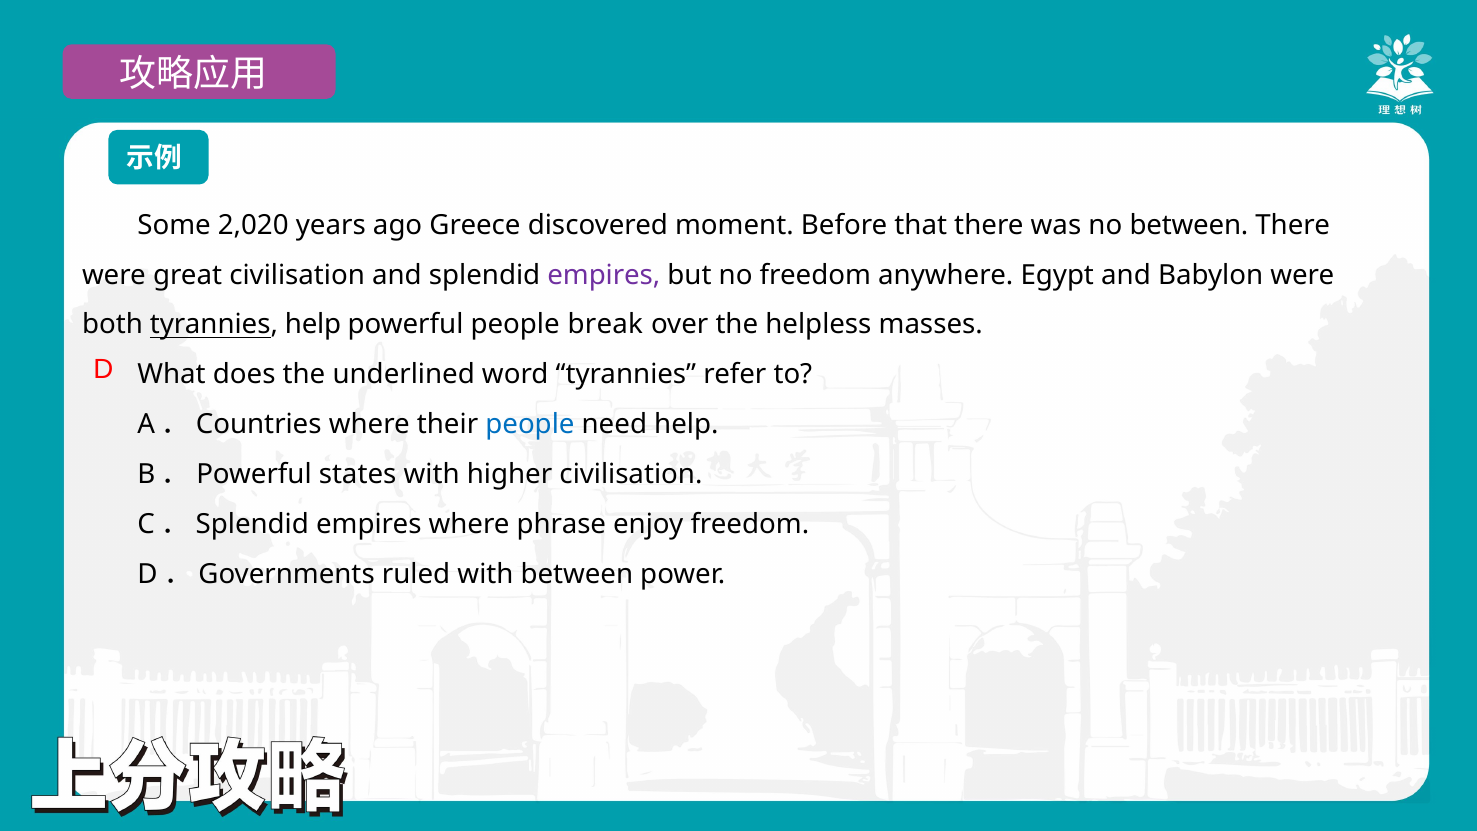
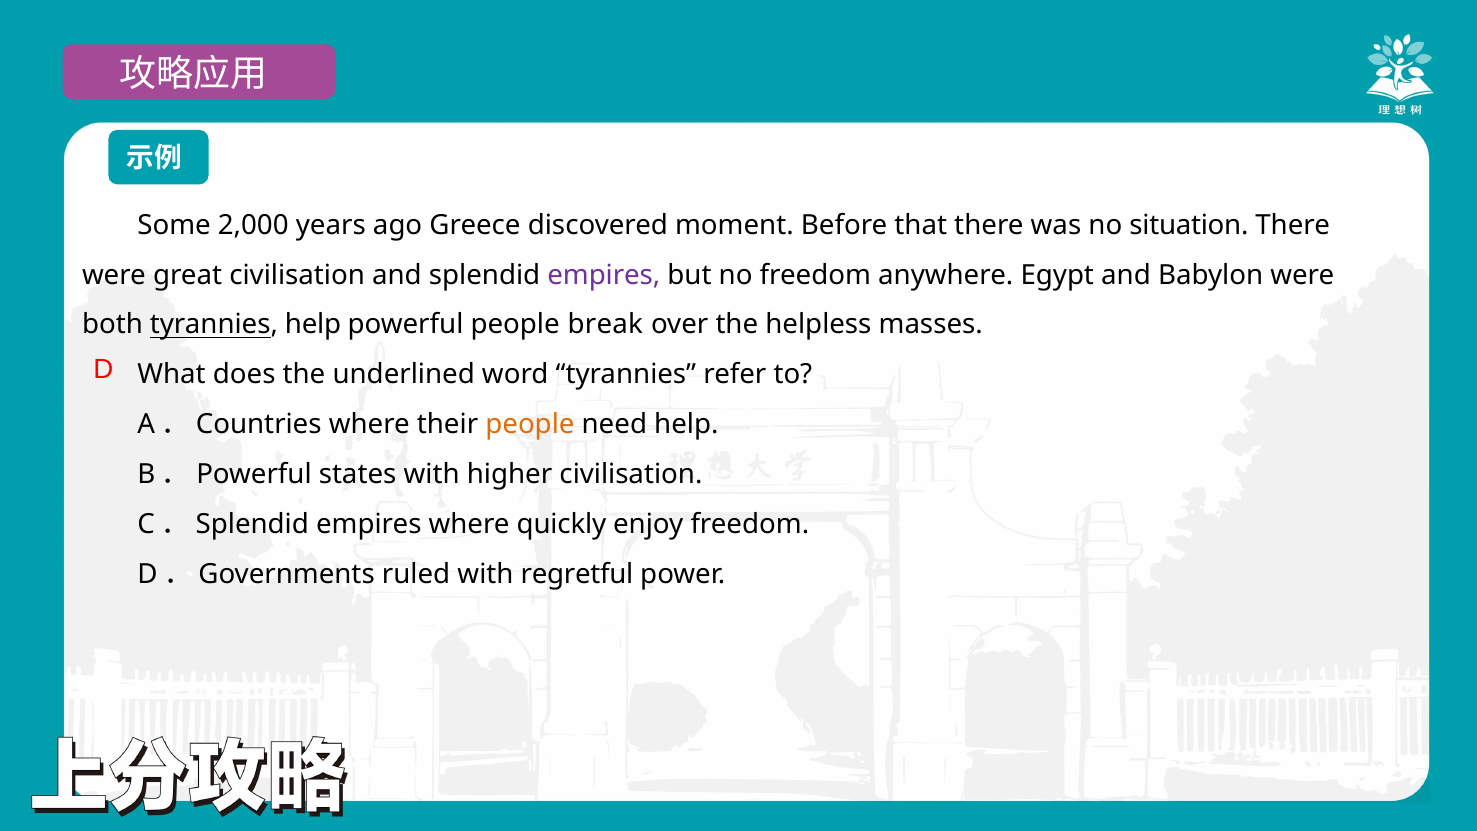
2,020: 2,020 -> 2,000 (253, 225)
no between: between -> situation (1189, 225)
people colour: blue -> orange (530, 424)
phrase: phrase -> quickly (561, 524)
with between: between -> regretful (577, 574)
